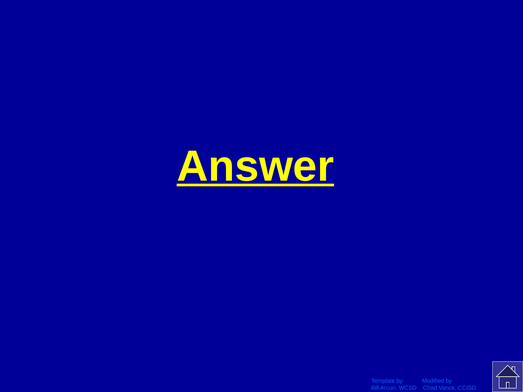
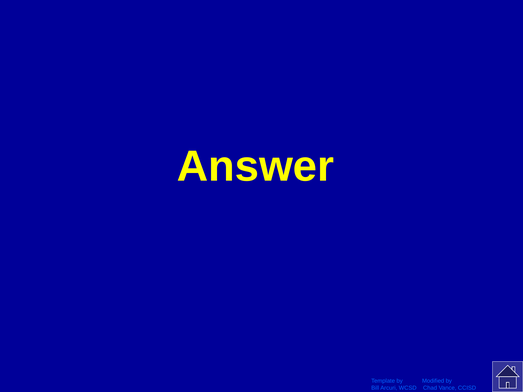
Answer underline: present -> none (255, 166)
